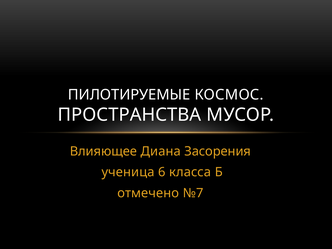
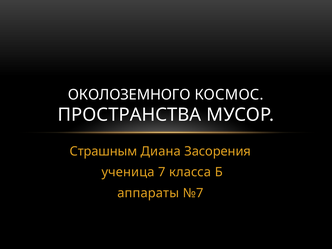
ПИЛОТИРУЕМЫЕ: ПИЛОТИРУЕМЫЕ -> ОКОЛОЗЕМНОГО (129, 95)
Влияющее: Влияющее -> Страшным (104, 151)
6: 6 -> 7 (162, 172)
отмечено: отмечено -> аппараты (148, 193)
